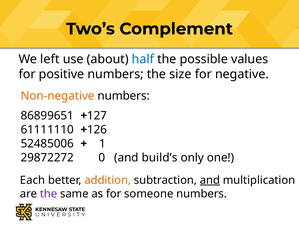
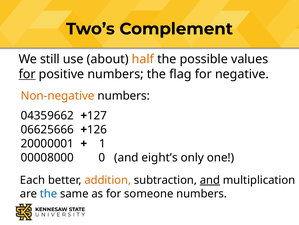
left: left -> still (50, 59)
half colour: blue -> orange (143, 59)
for underline: none -> present (27, 74)
size: size -> flag (180, 74)
86899651: 86899651 -> 04359662 (47, 115)
61111110: 61111110 -> 06625666 (47, 129)
52485006: 52485006 -> 20000001 (47, 143)
29872272: 29872272 -> 00008000 (47, 157)
build’s: build’s -> eight’s (160, 157)
the colour: purple -> blue (49, 193)
